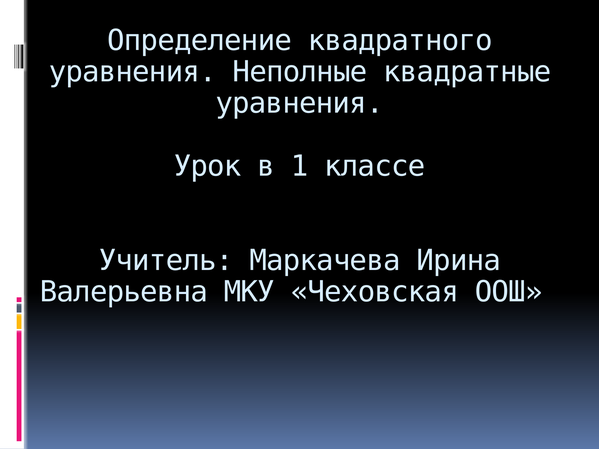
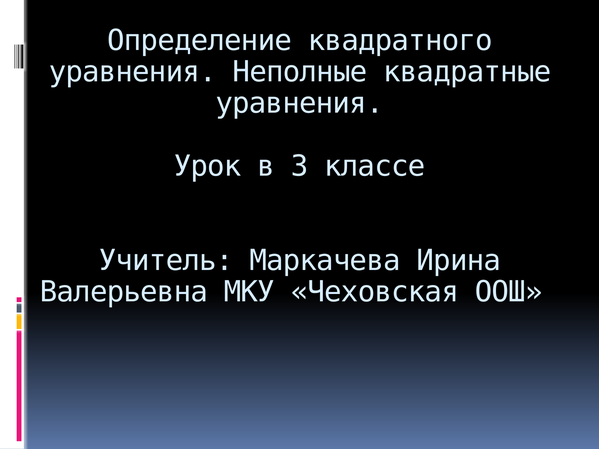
1: 1 -> 3 (300, 166)
